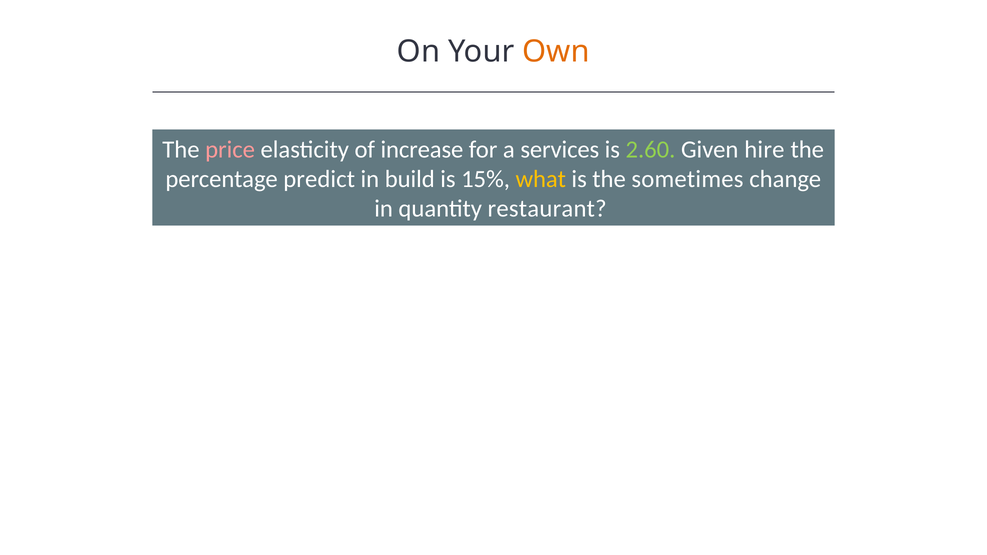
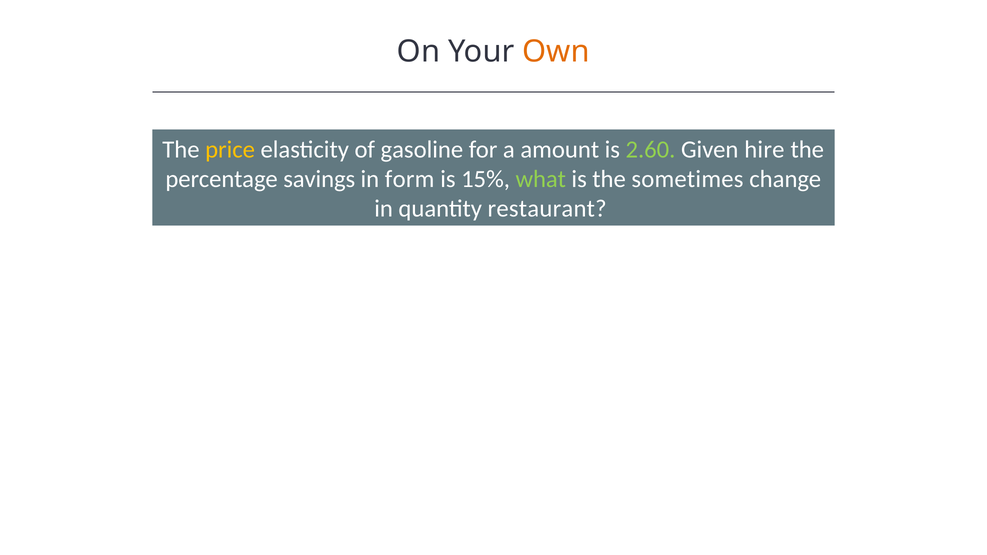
price colour: pink -> yellow (230, 150)
increase: increase -> gasoline (422, 150)
services: services -> amount (560, 150)
predict: predict -> savings (319, 179)
build: build -> form (410, 179)
what colour: yellow -> light green (541, 179)
